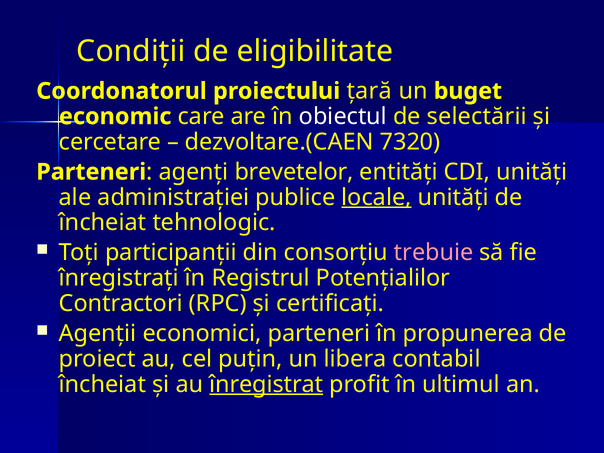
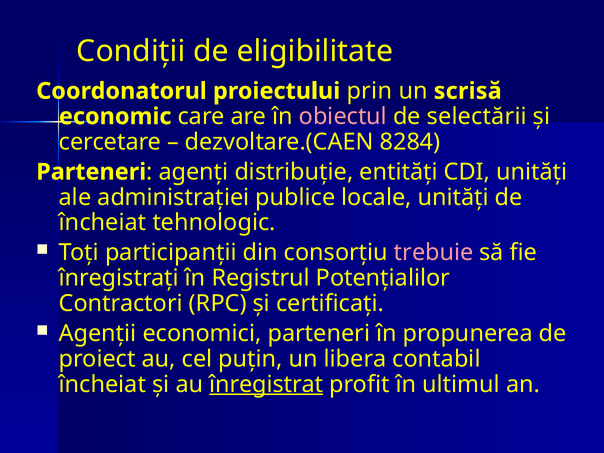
ţară: ţară -> prin (369, 91)
buget: buget -> scrisă (468, 91)
obiectul colour: white -> pink (343, 116)
7320: 7320 -> 8284 (410, 142)
brevetelor: brevetelor -> distribuţie (294, 172)
locale underline: present -> none (376, 197)
